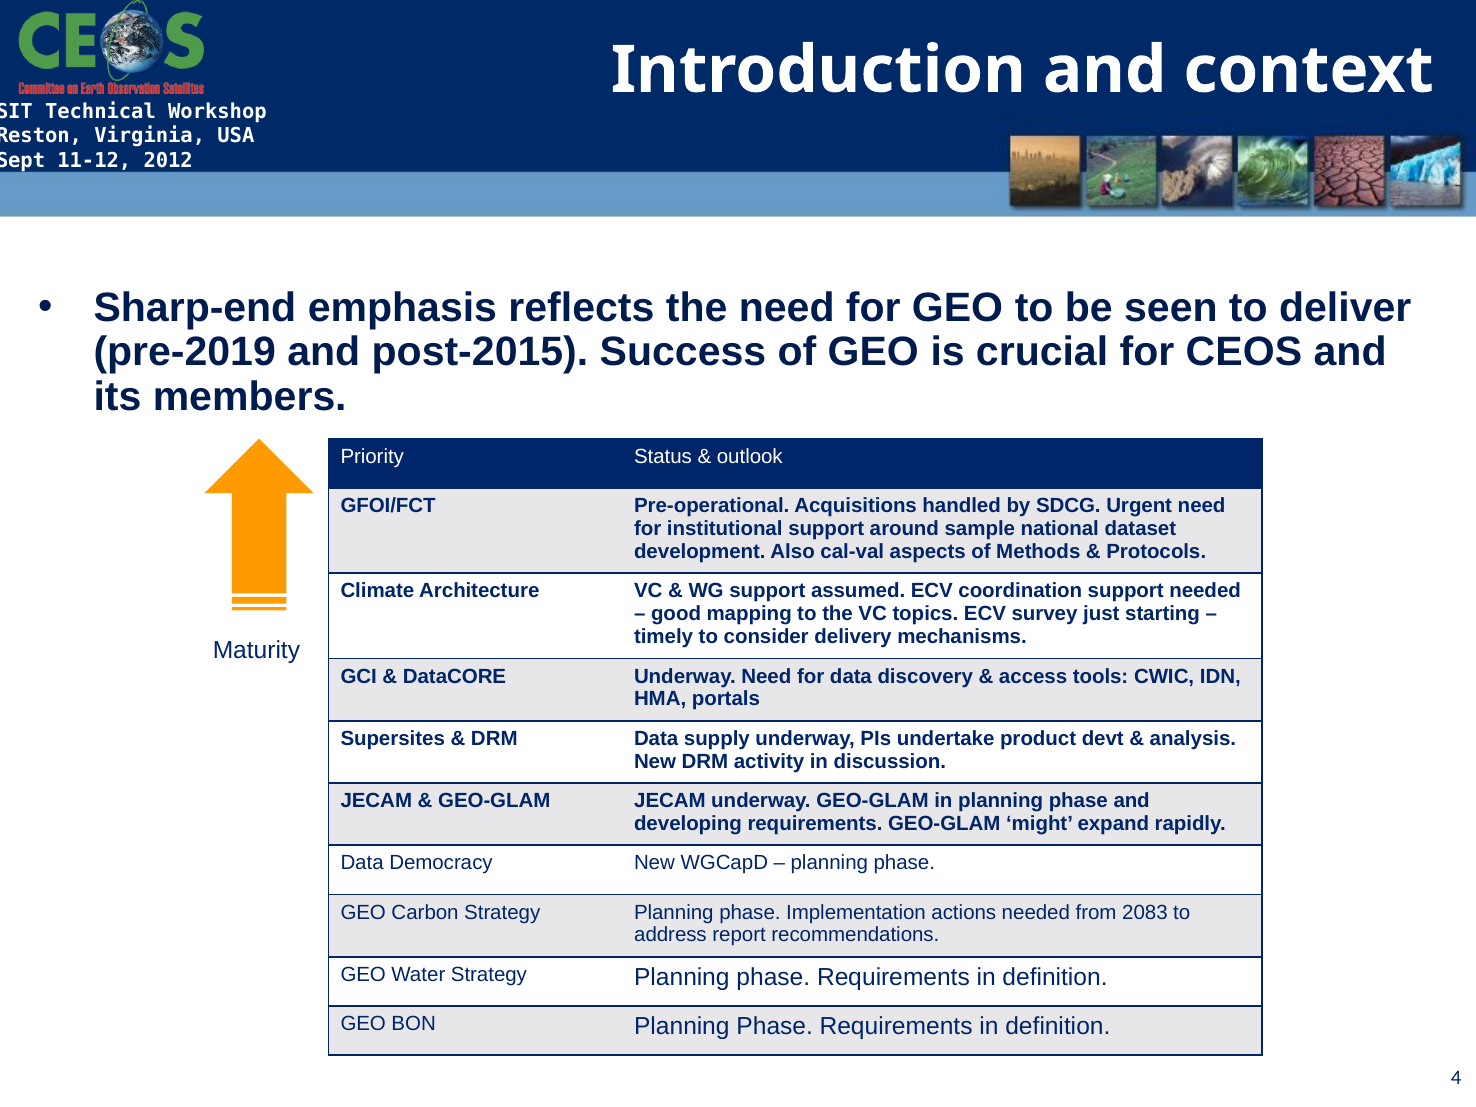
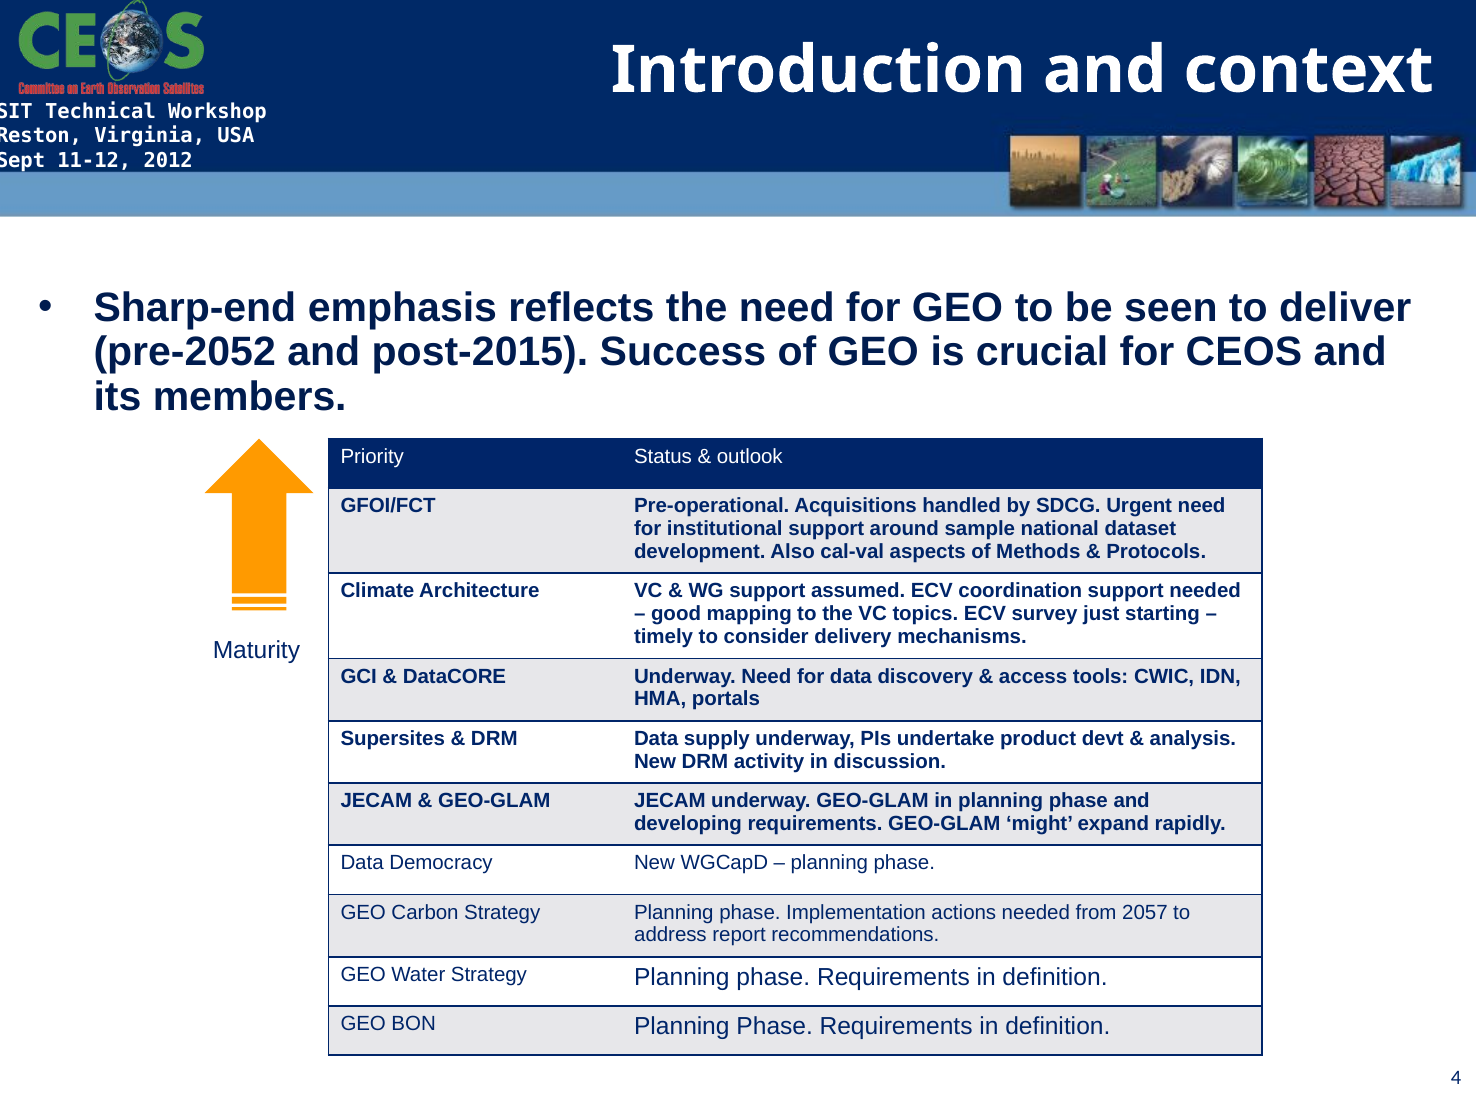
pre-2019: pre-2019 -> pre-2052 (185, 352)
2083: 2083 -> 2057 (1145, 912)
